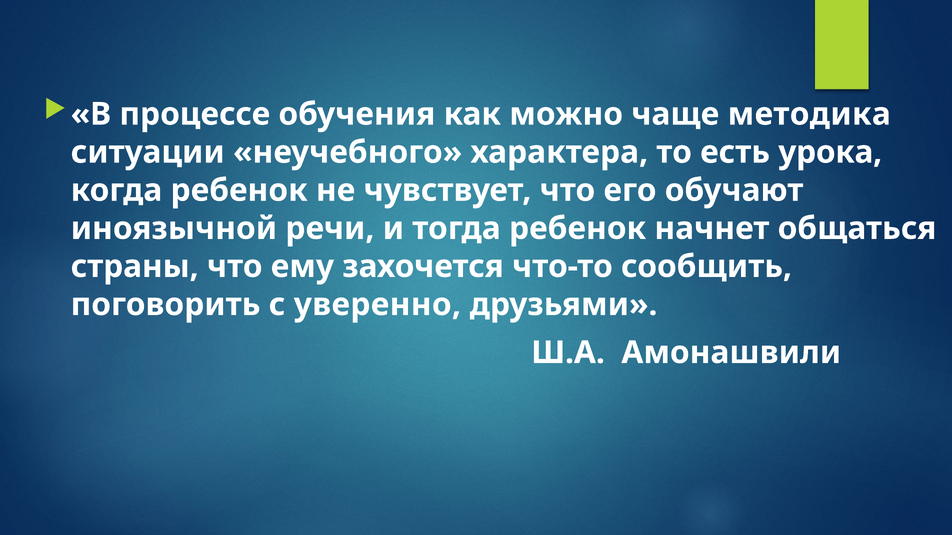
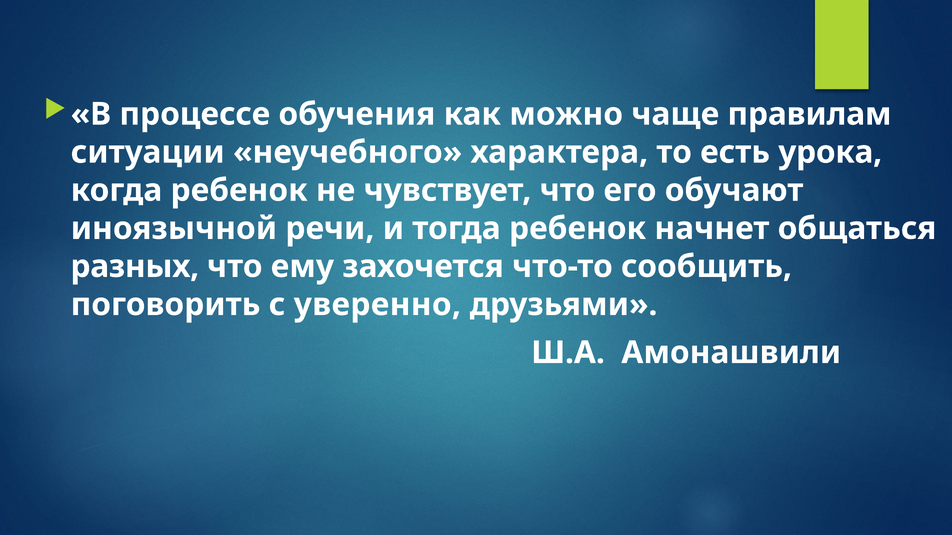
методика: методика -> правилам (809, 114)
страны: страны -> разных (135, 267)
